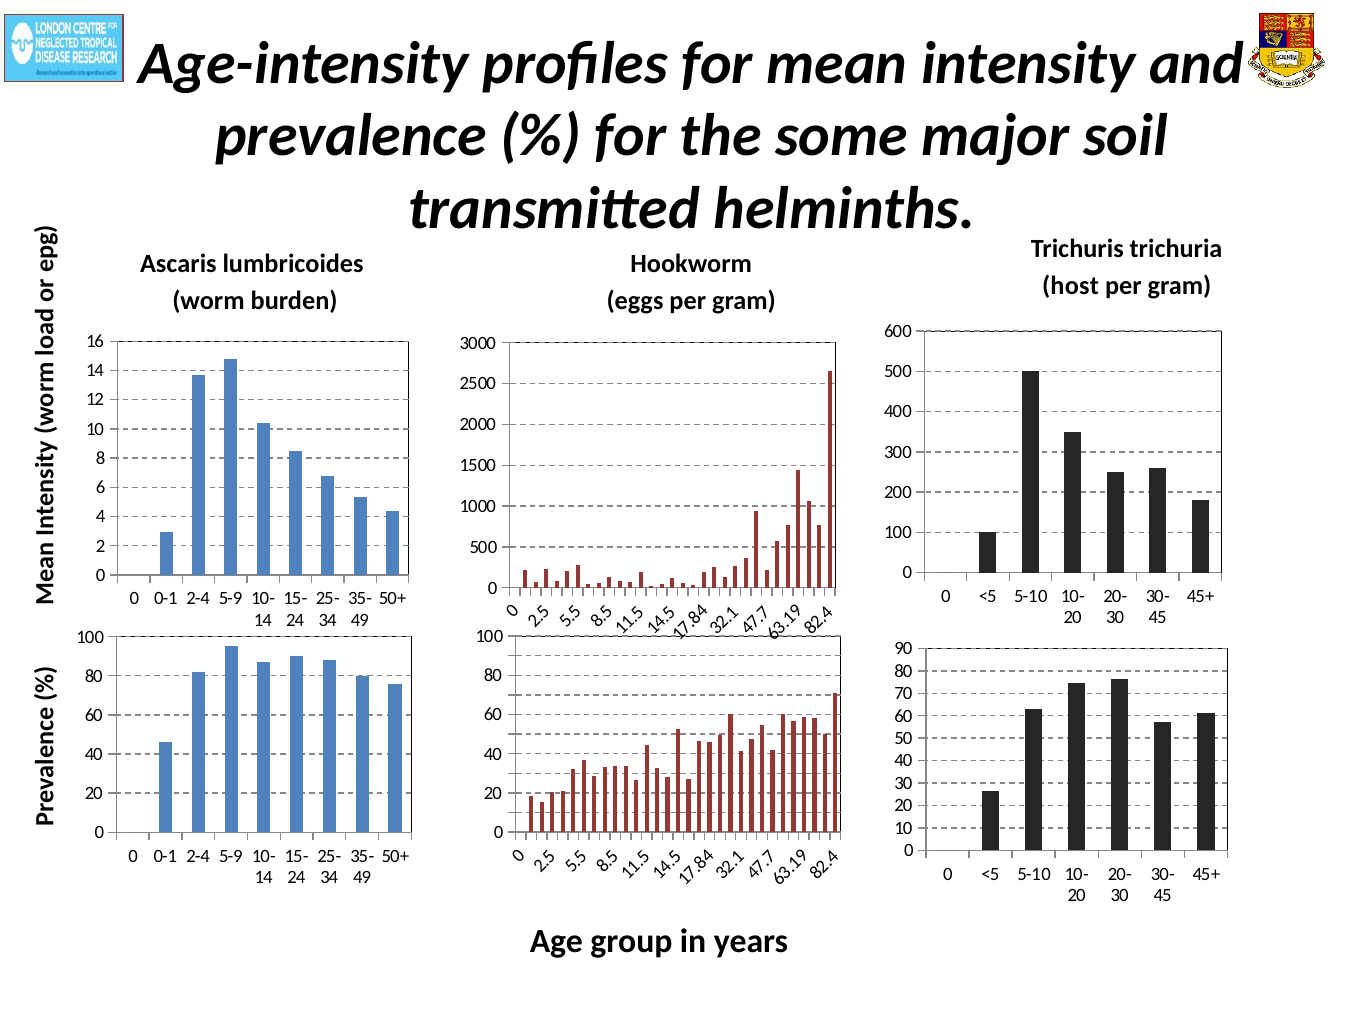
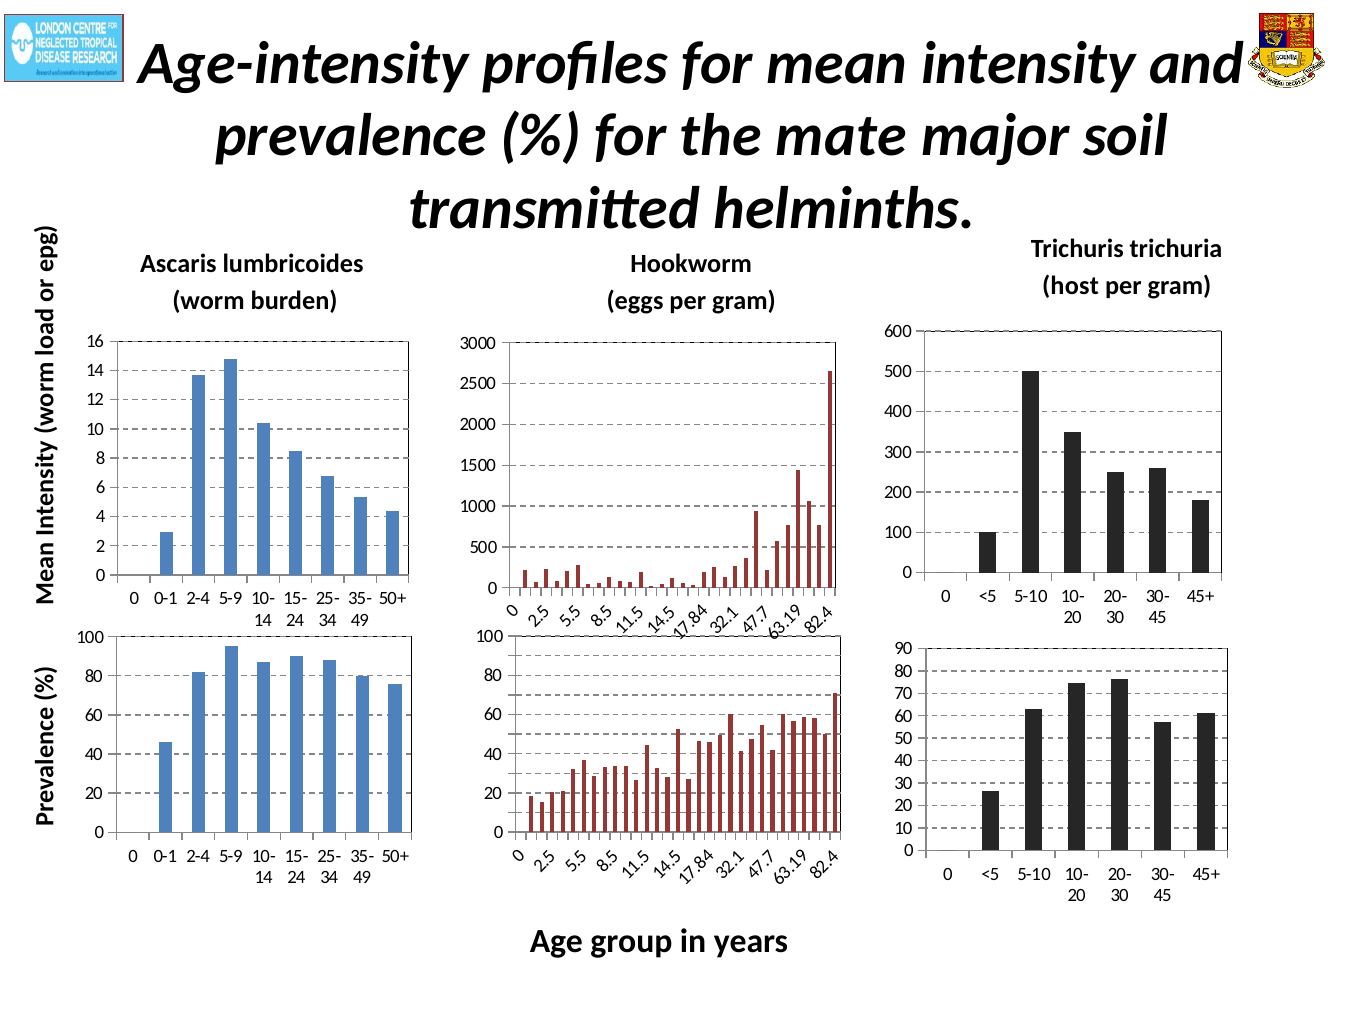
some: some -> mate (841, 136)
